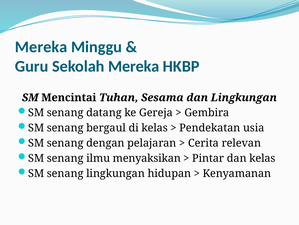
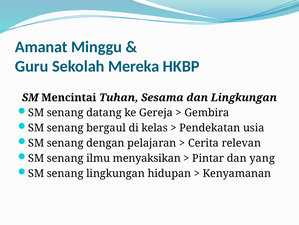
Mereka: Mereka -> Amanat (41, 47)
dan kelas: kelas -> yang (262, 158)
